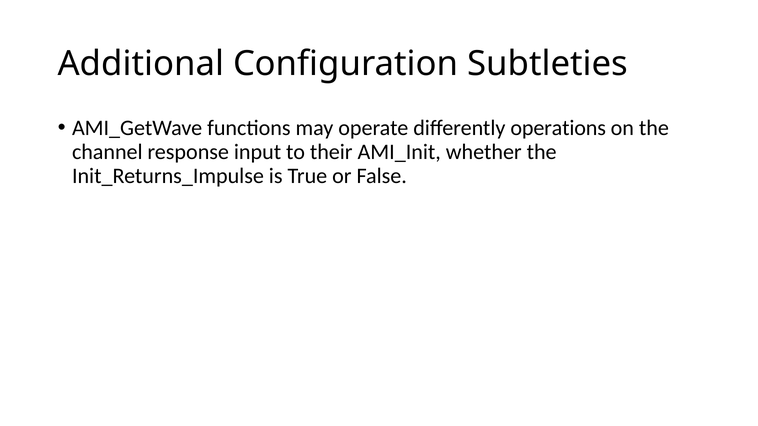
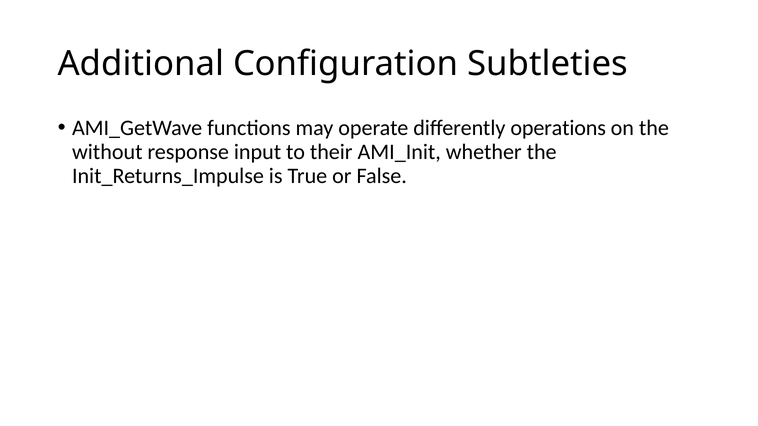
channel: channel -> without (107, 152)
